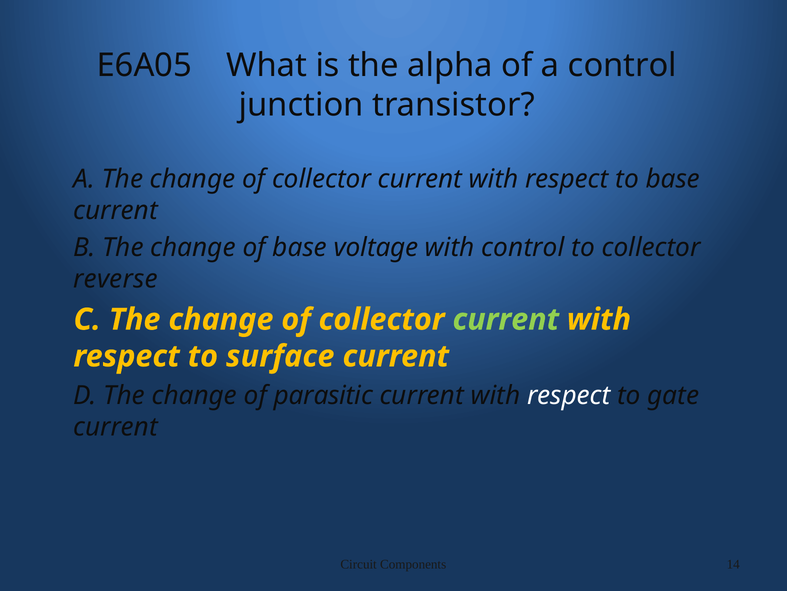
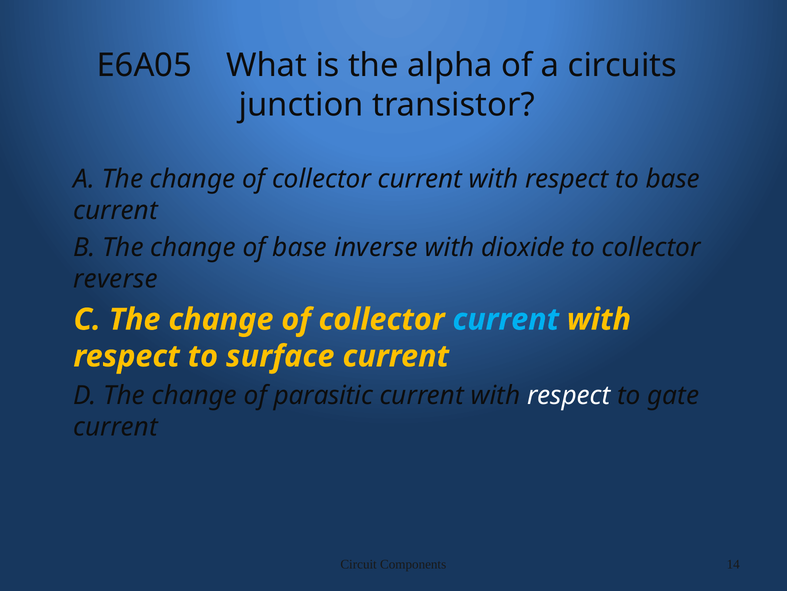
a control: control -> circuits (622, 66)
voltage: voltage -> inverse (376, 247)
with control: control -> dioxide (523, 247)
current colour: light green -> light blue (506, 319)
